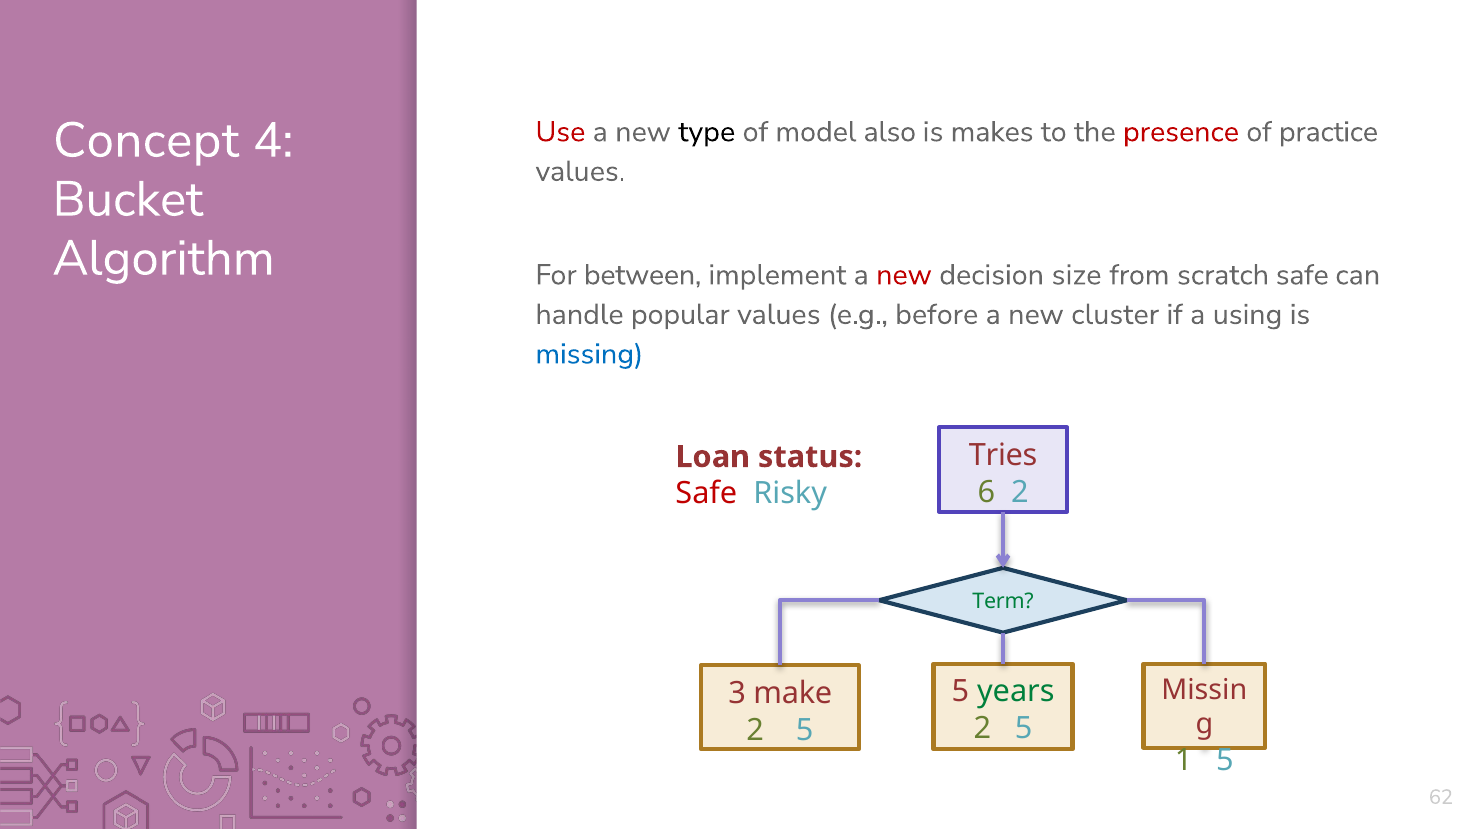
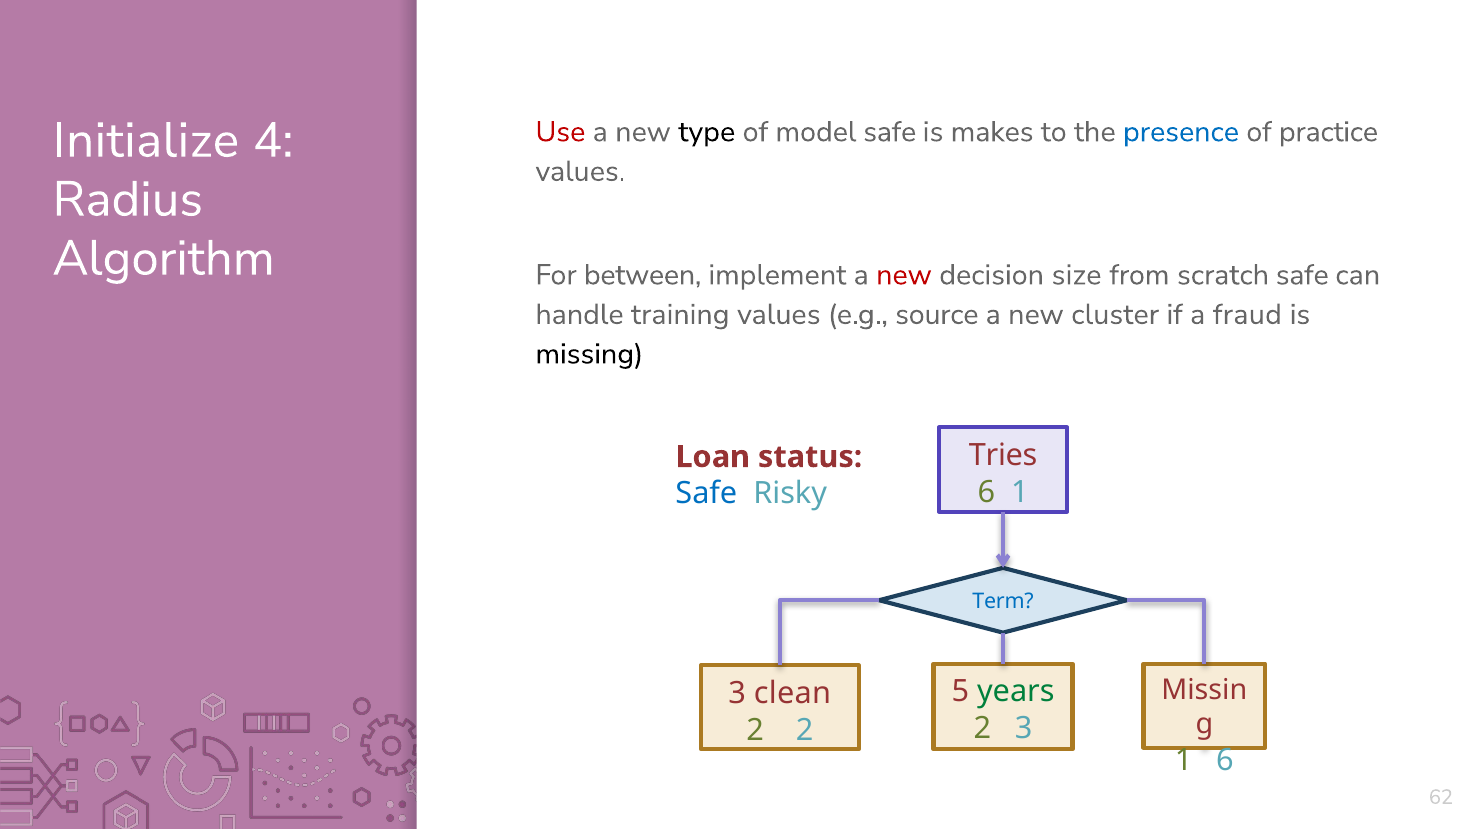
model also: also -> safe (890, 132)
presence colour: red -> blue (1181, 132)
Concept: Concept -> Initialize (146, 140)
Bucket: Bucket -> Radius (128, 199)
popular: popular -> training (680, 315)
before: before -> source (937, 315)
using: using -> fraud (1247, 315)
missing colour: blue -> black (589, 354)
6 2: 2 -> 1 (1020, 492)
Safe colour: red -> blue (706, 494)
Term colour: green -> blue (1003, 602)
make: make -> clean (793, 693)
5: 5 -> 3 (1024, 728)
5: 5 -> 2 (805, 730)
1 5: 5 -> 6 (1225, 760)
